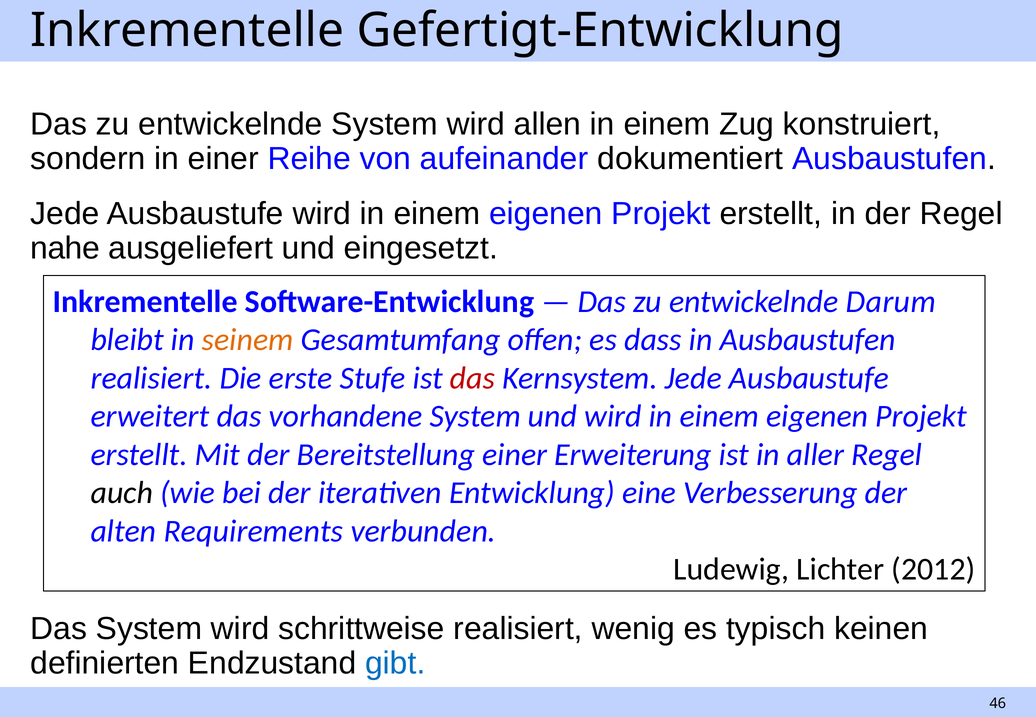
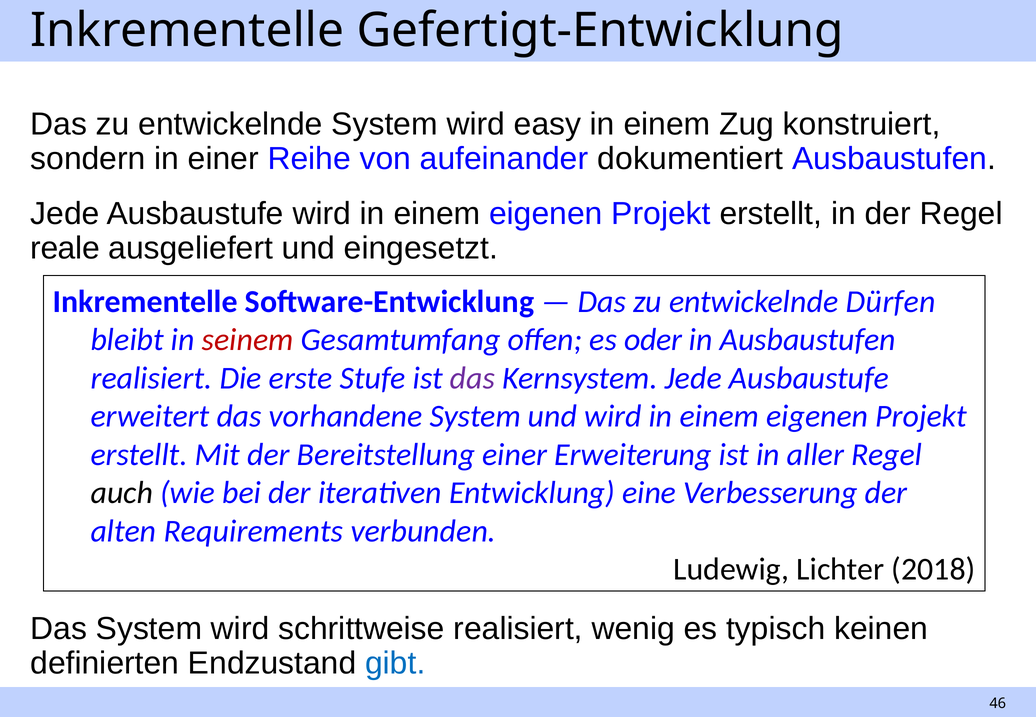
allen: allen -> easy (547, 124)
nahe: nahe -> reale (65, 248)
Darum: Darum -> Dürfen (891, 302)
seinem colour: orange -> red (248, 340)
dass: dass -> oder (653, 340)
das colour: red -> purple (473, 378)
2012: 2012 -> 2018 (933, 570)
